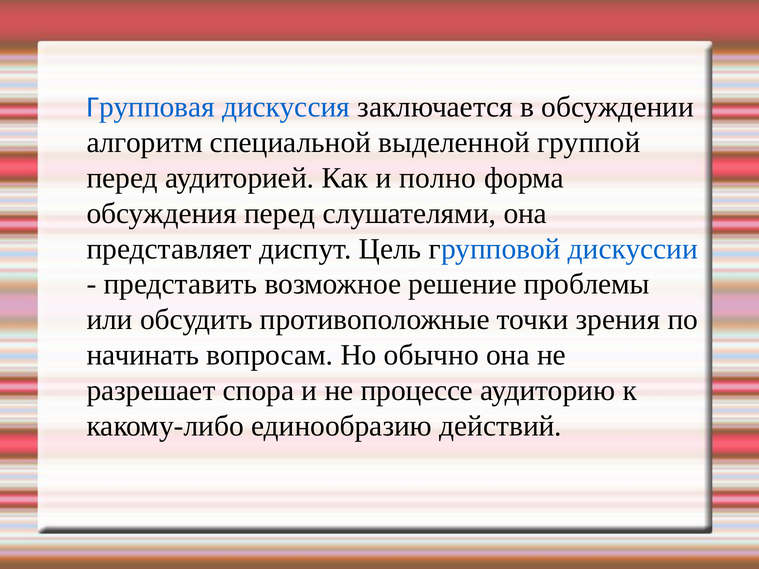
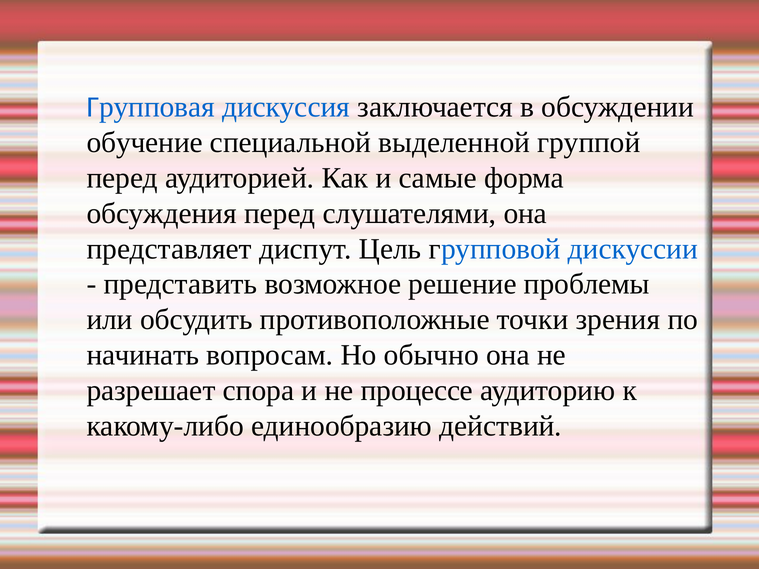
алгоритм: алгоритм -> обучение (145, 143)
полно: полно -> самые (438, 178)
